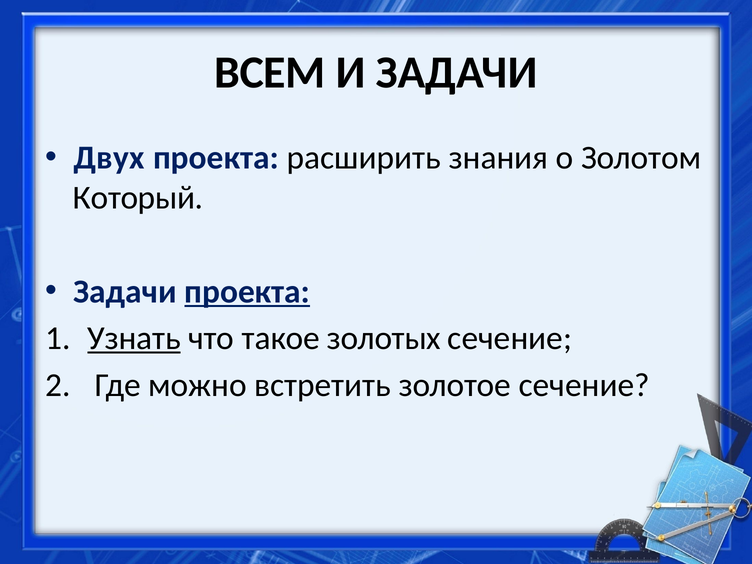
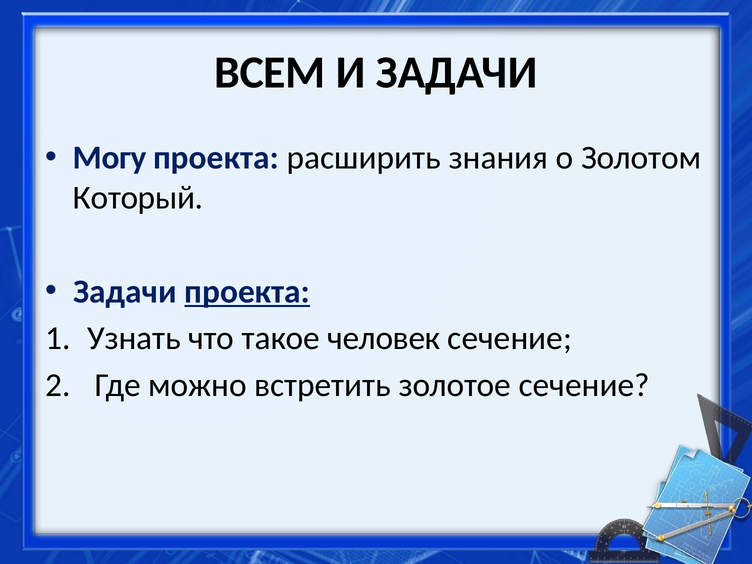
Двух: Двух -> Могу (110, 158)
Узнать underline: present -> none (134, 338)
золотых: золотых -> человек (384, 338)
